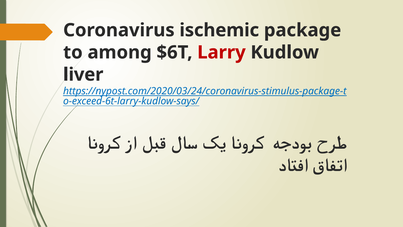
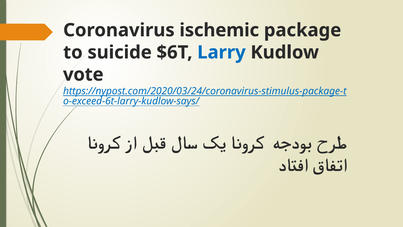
among: among -> suicide (120, 52)
Larry colour: red -> blue (221, 52)
liver: liver -> vote (83, 74)
